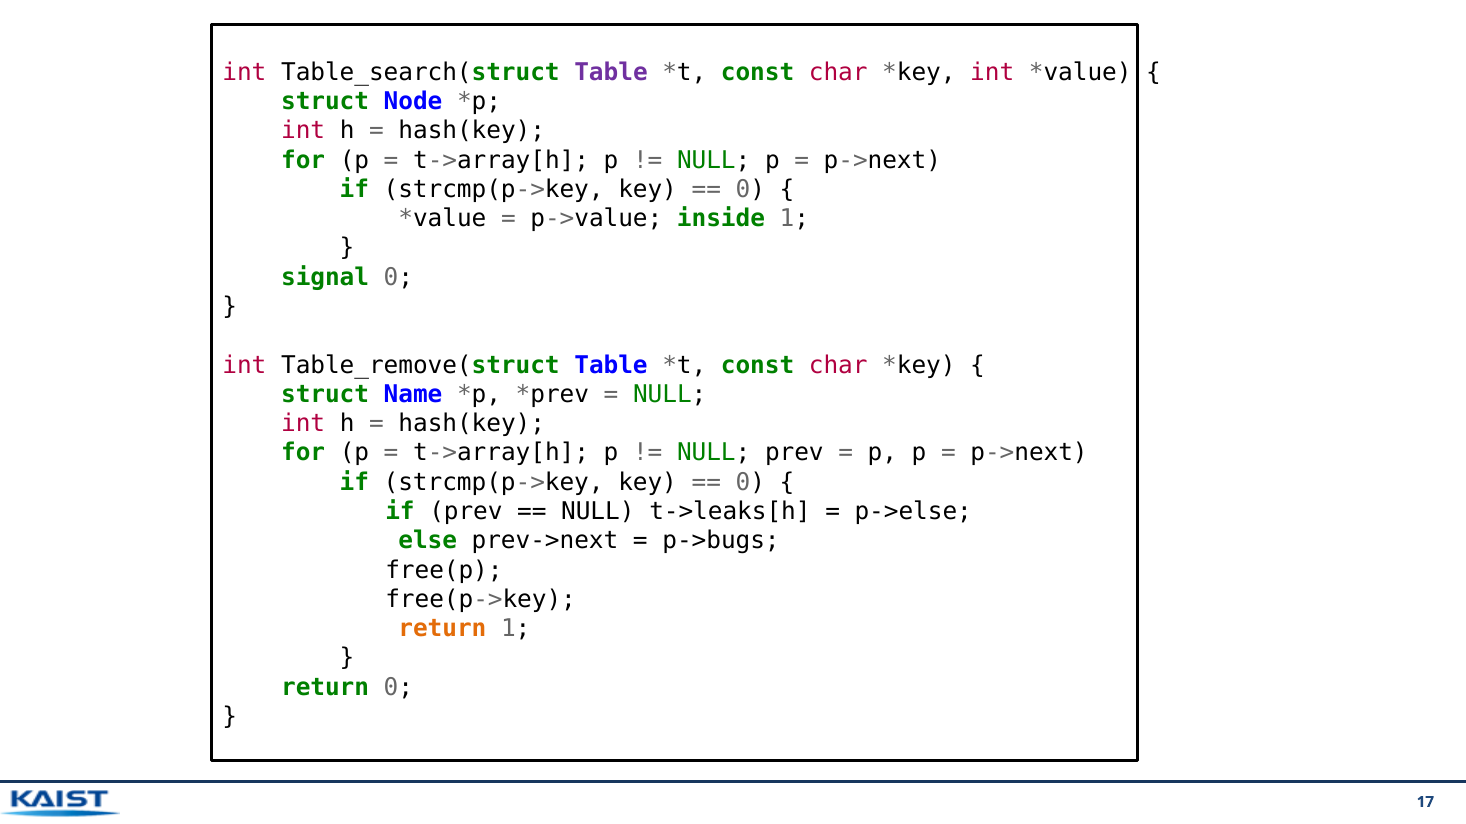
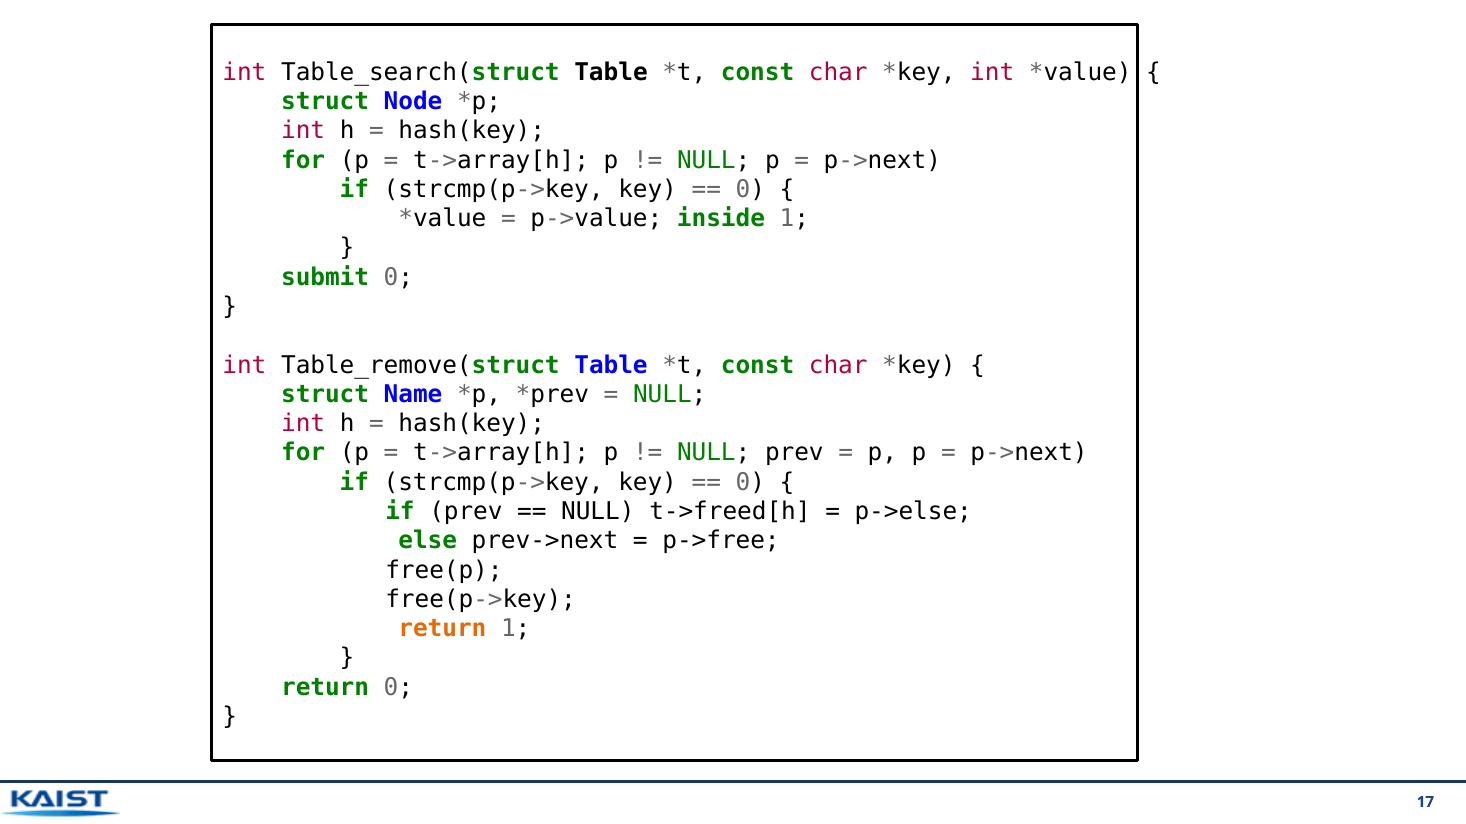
Table colour: purple -> black (611, 72)
signal: signal -> submit (325, 277)
t->leaks[h: t->leaks[h -> t->freed[h (730, 512)
p->bugs: p->bugs -> p->free (721, 541)
